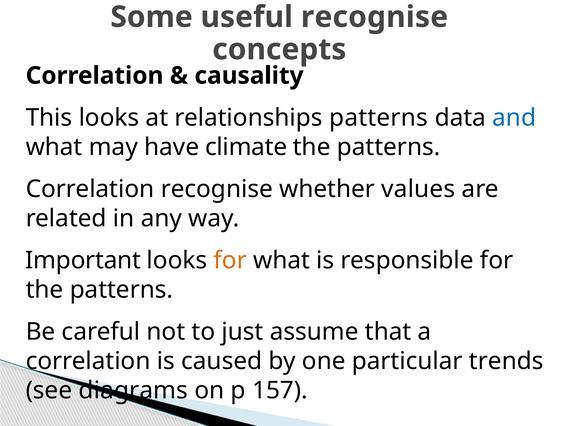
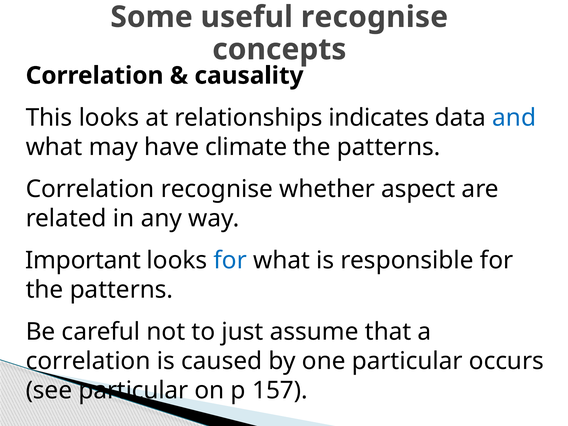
relationships patterns: patterns -> indicates (379, 118)
values: values -> aspect (418, 189)
for colour: orange -> blue (230, 260)
trends: trends -> occurs (506, 361)
see diagrams: diagrams -> particular (133, 390)
